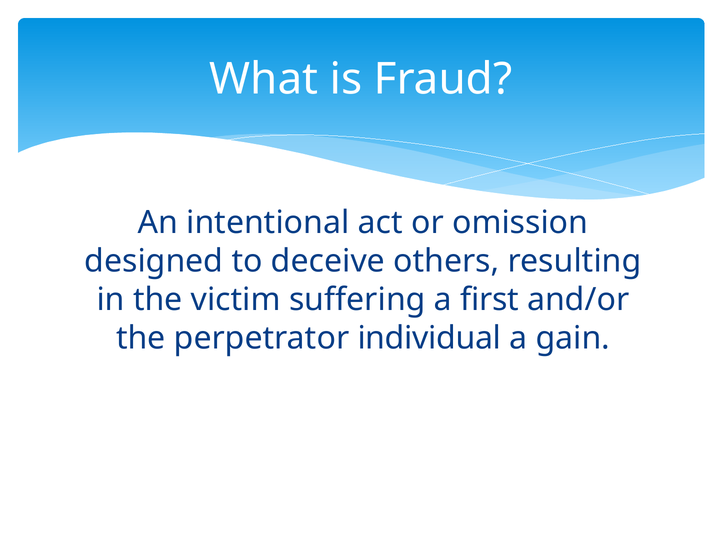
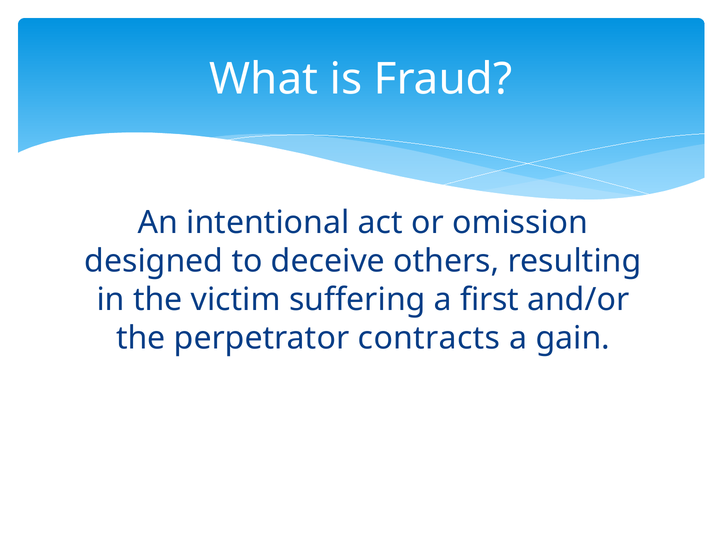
individual: individual -> contracts (429, 338)
